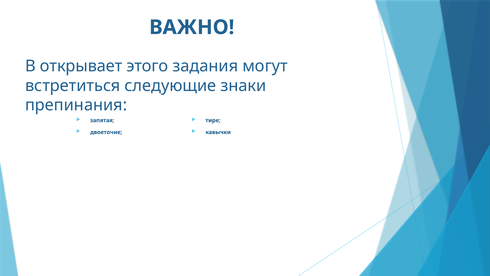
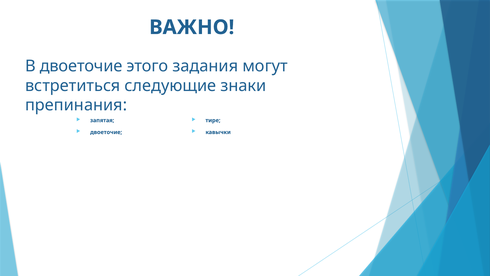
В открывает: открывает -> двоеточие (81, 66)
